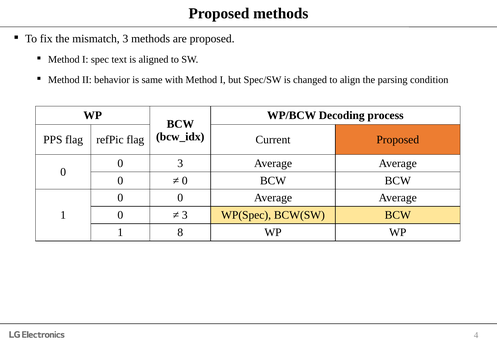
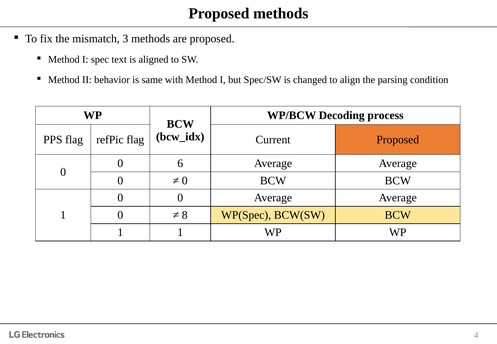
0 3: 3 -> 6 (180, 163)
3: 3 -> 8 (185, 215)
1 8: 8 -> 1 (180, 233)
